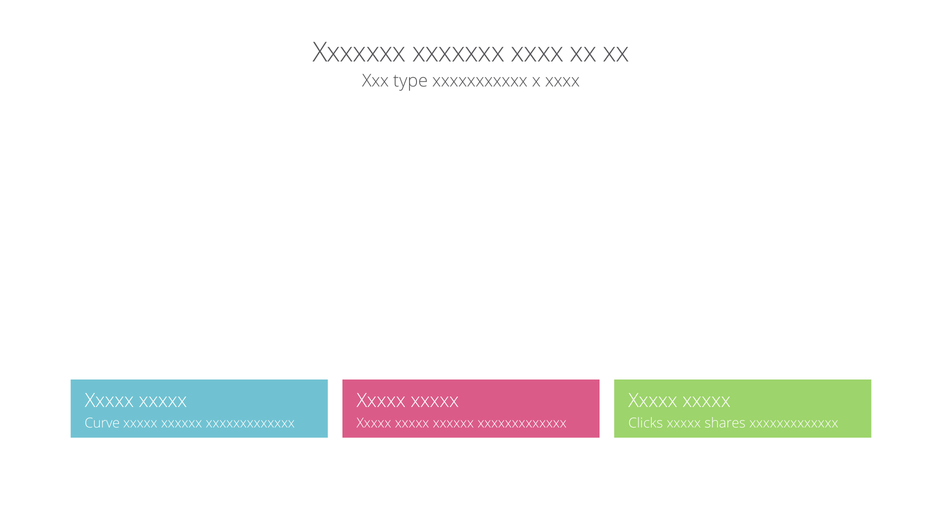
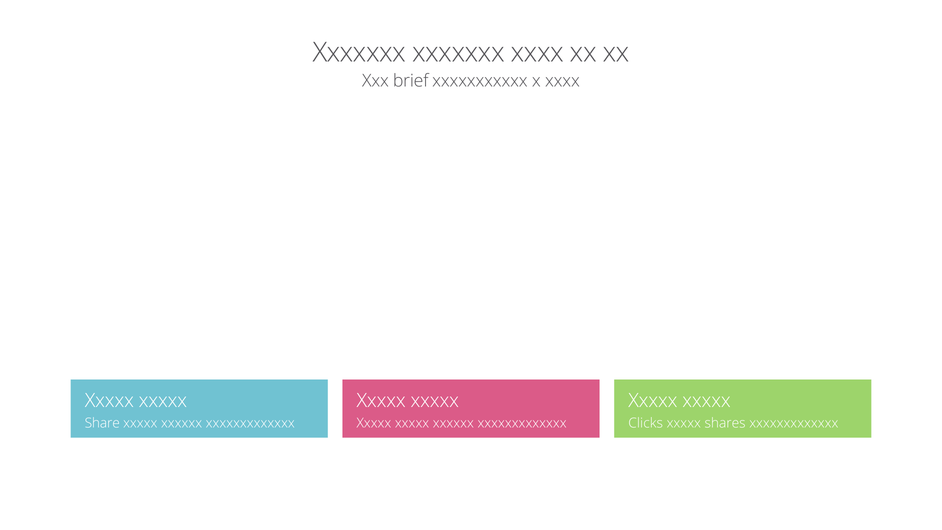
type: type -> brief (411, 81)
Curve: Curve -> Share (102, 423)
